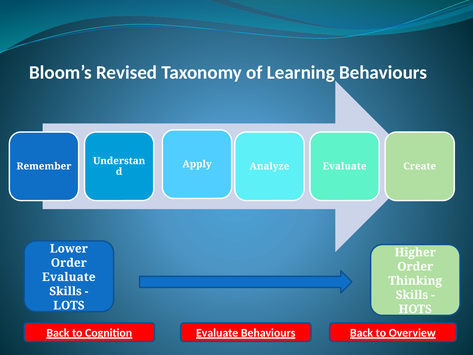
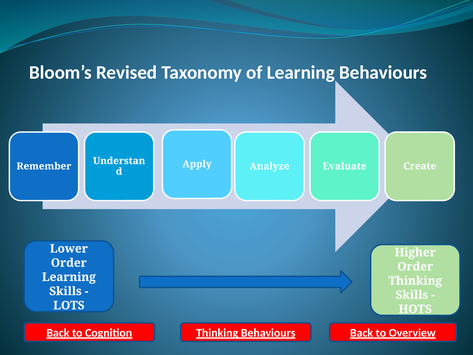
Evaluate: Evaluate -> Learning (69, 277)
Cognition Evaluate: Evaluate -> Thinking (217, 333)
